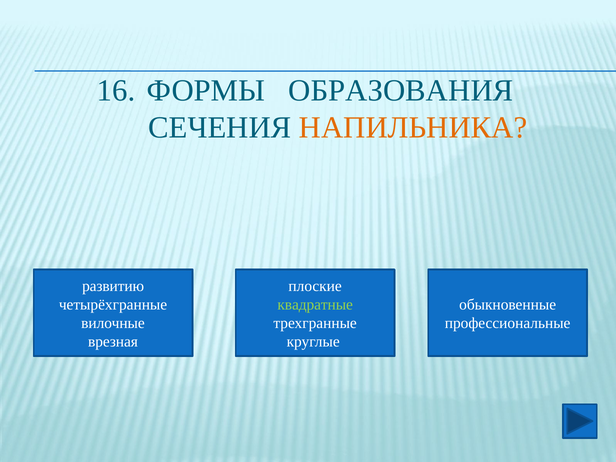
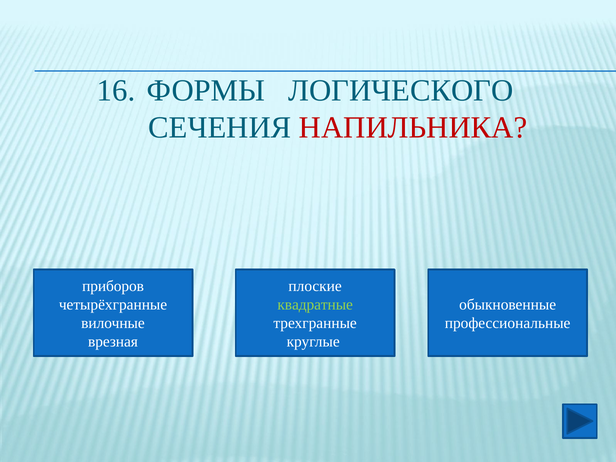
ОБРАЗОВАНИЯ: ОБРАЗОВАНИЯ -> ЛОГИЧЕСКОГО (401, 91)
НАПИЛЬНИКА colour: orange -> red (413, 127)
развитию: развитию -> приборов (113, 286)
